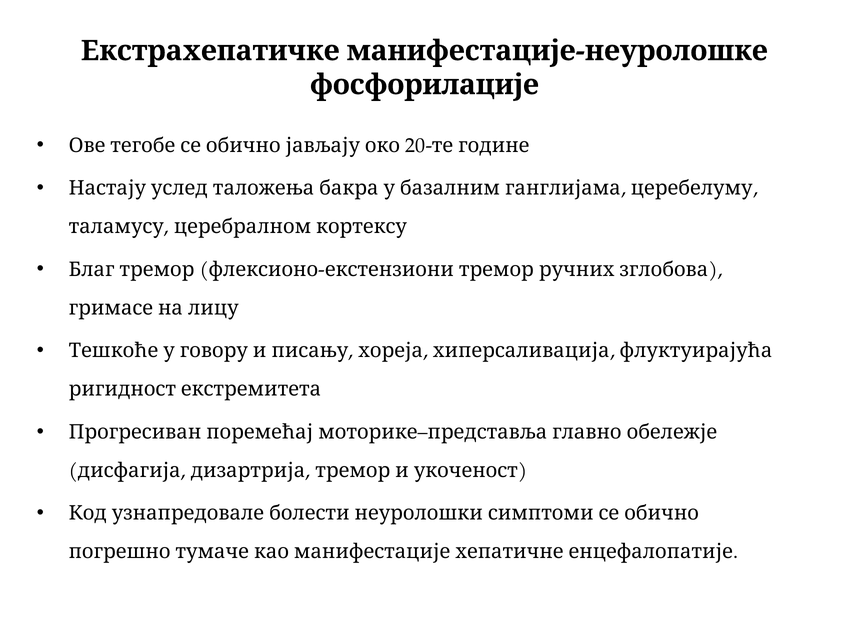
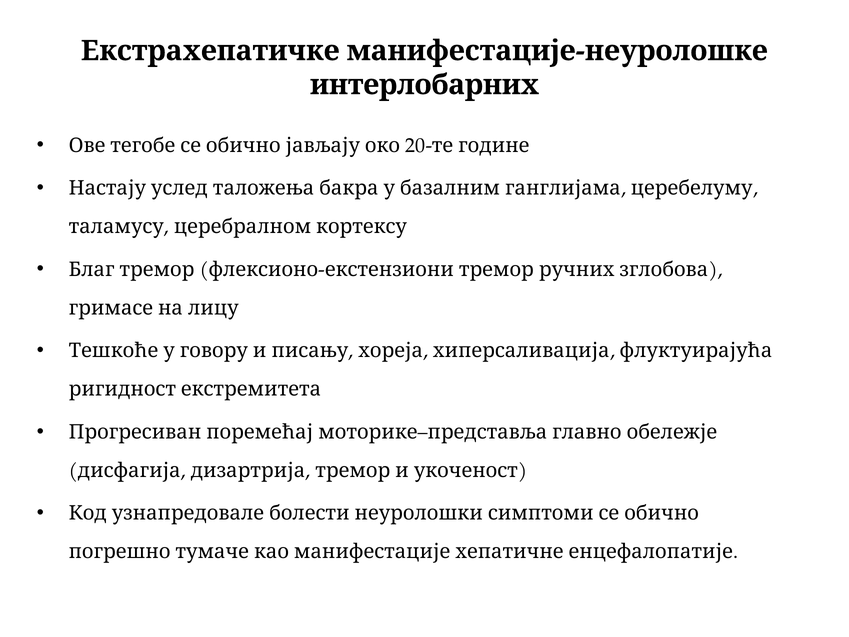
фосфорилације: фосфорилације -> интерлобарних (425, 85)
